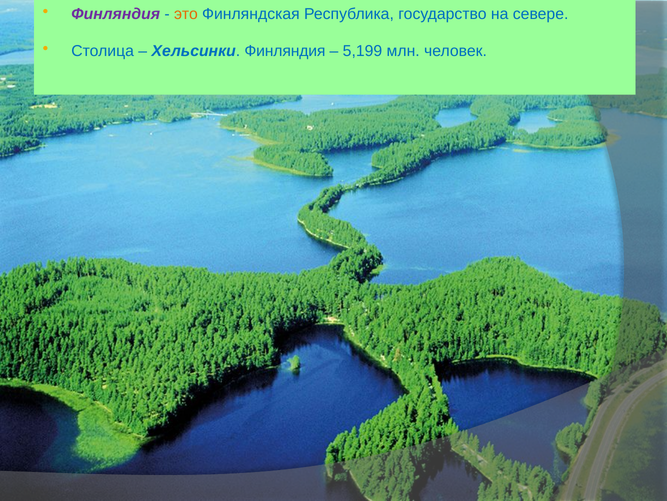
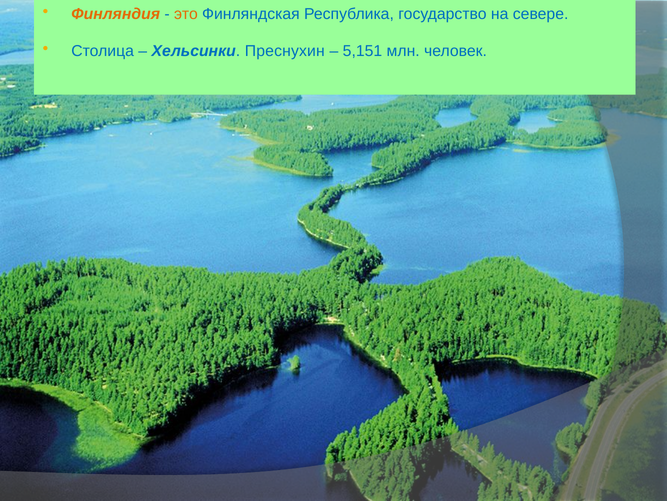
Финляндия colour: purple -> orange (116, 14)
Хельсинки Финляндия: Финляндия -> Преснухин (285, 51)
5,199: 5,199 -> 5,151 (362, 51)
